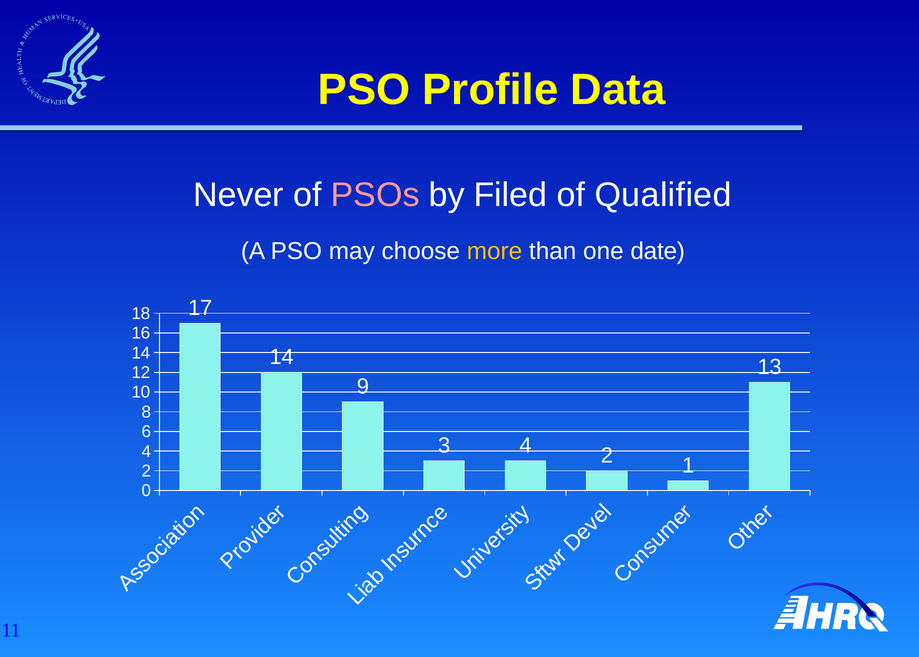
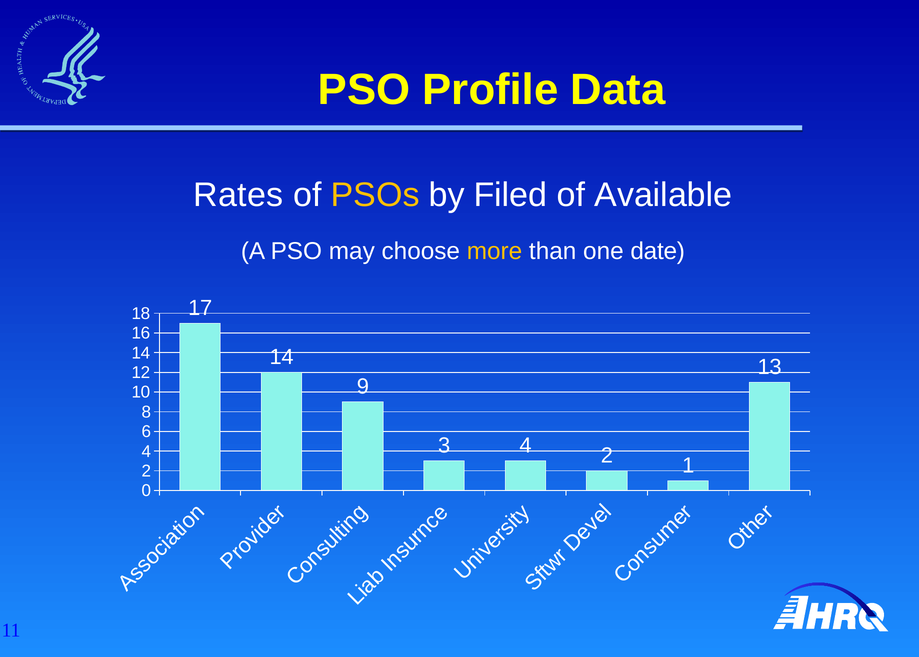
Never: Never -> Rates (238, 195)
PSOs colour: pink -> yellow (375, 195)
Qualified: Qualified -> Available (663, 195)
